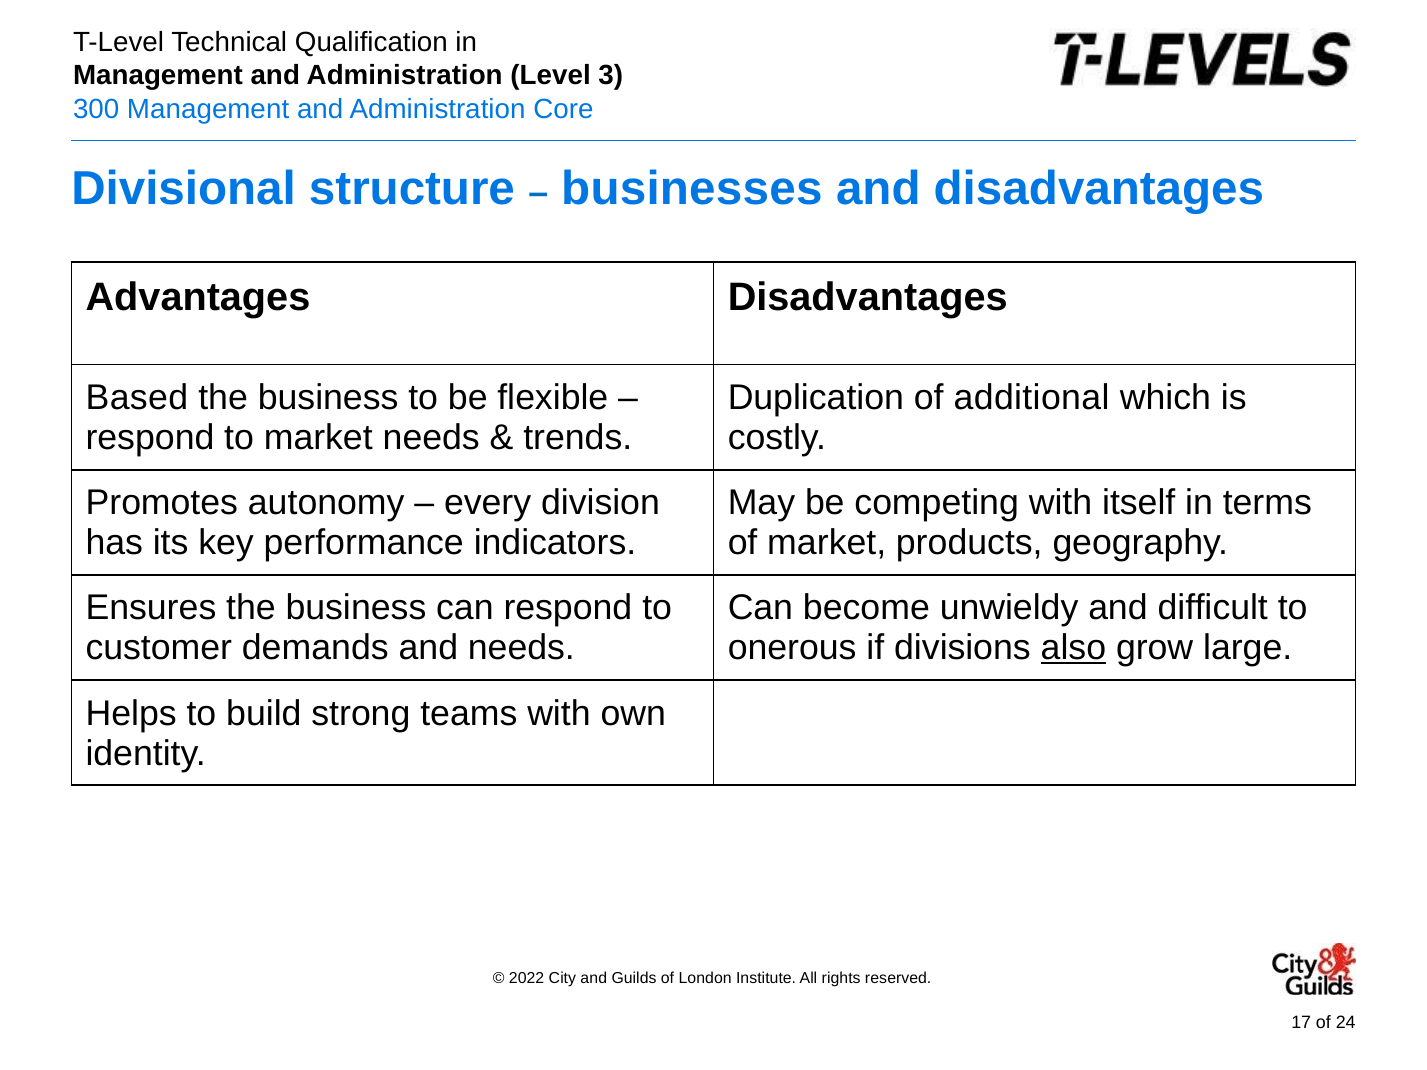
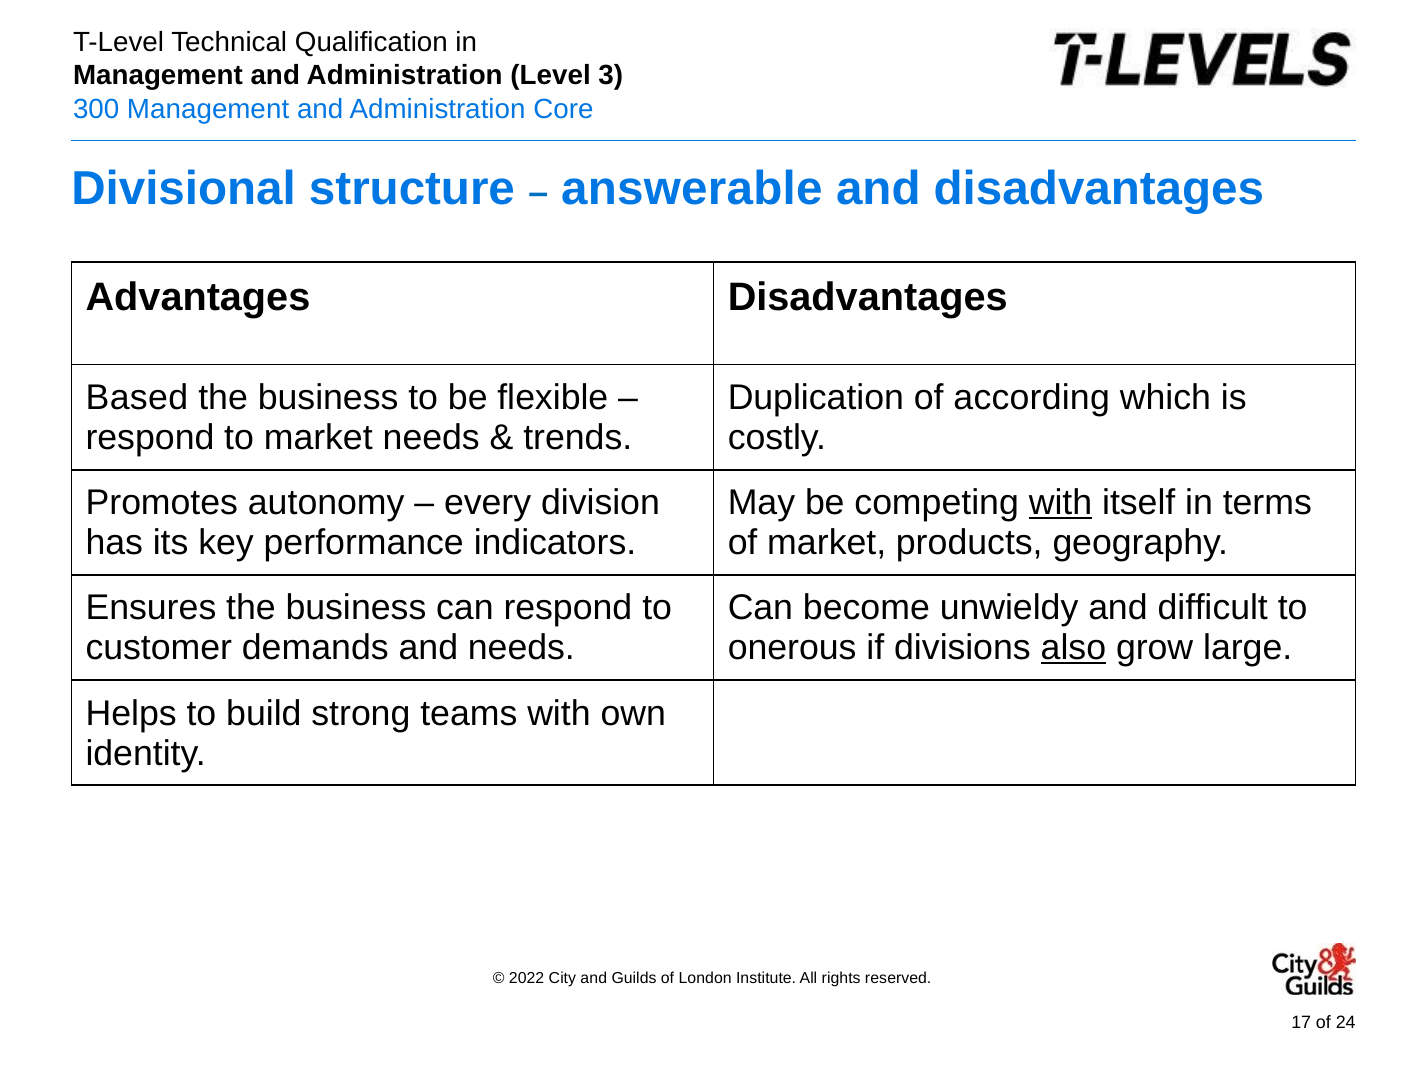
businesses: businesses -> answerable (692, 189)
additional: additional -> according (1032, 398)
with underline: none -> present (1060, 503)
